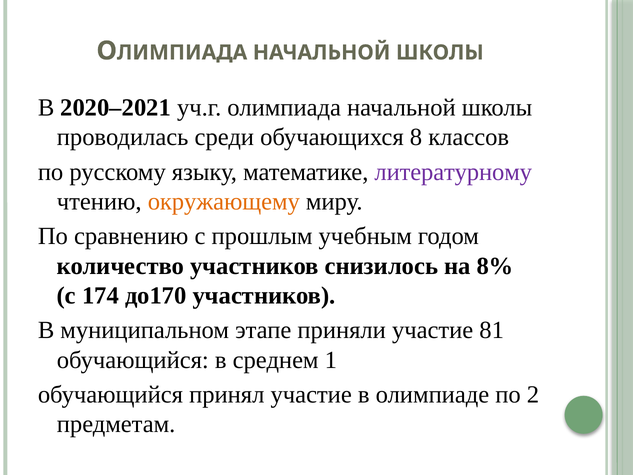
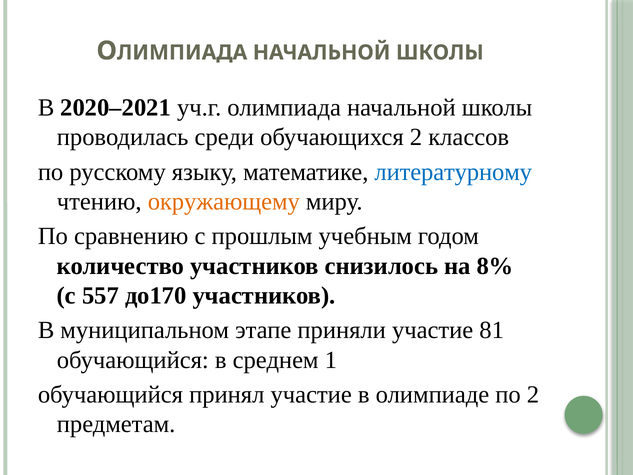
обучающихся 8: 8 -> 2 (416, 137)
литературному colour: purple -> blue (453, 172)
174: 174 -> 557 (101, 295)
